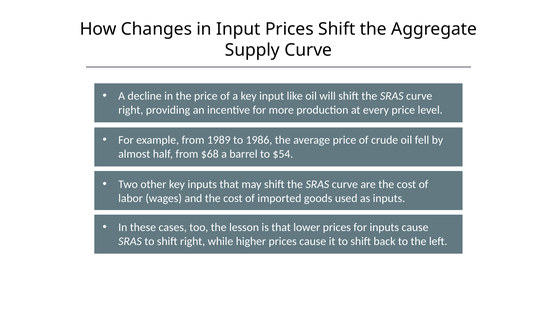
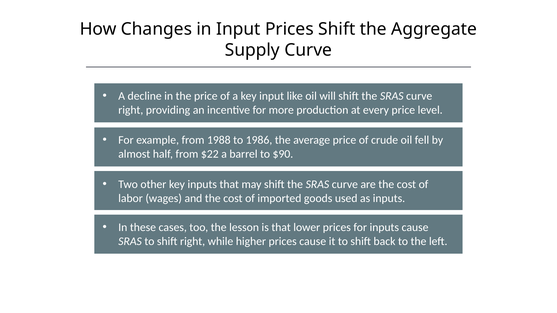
1989: 1989 -> 1988 (219, 140)
$68: $68 -> $22 (210, 154)
$54: $54 -> $90 (283, 154)
